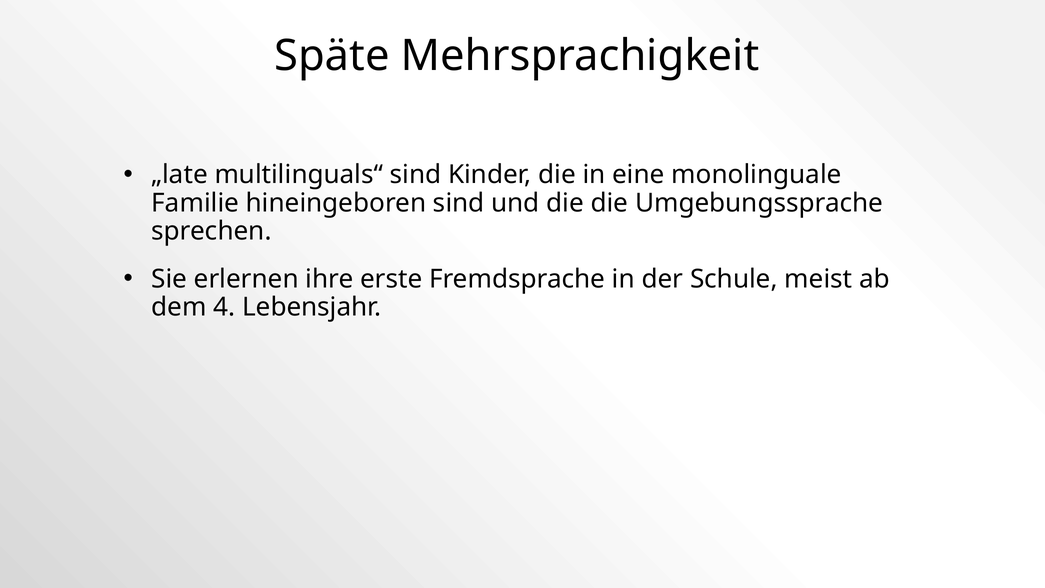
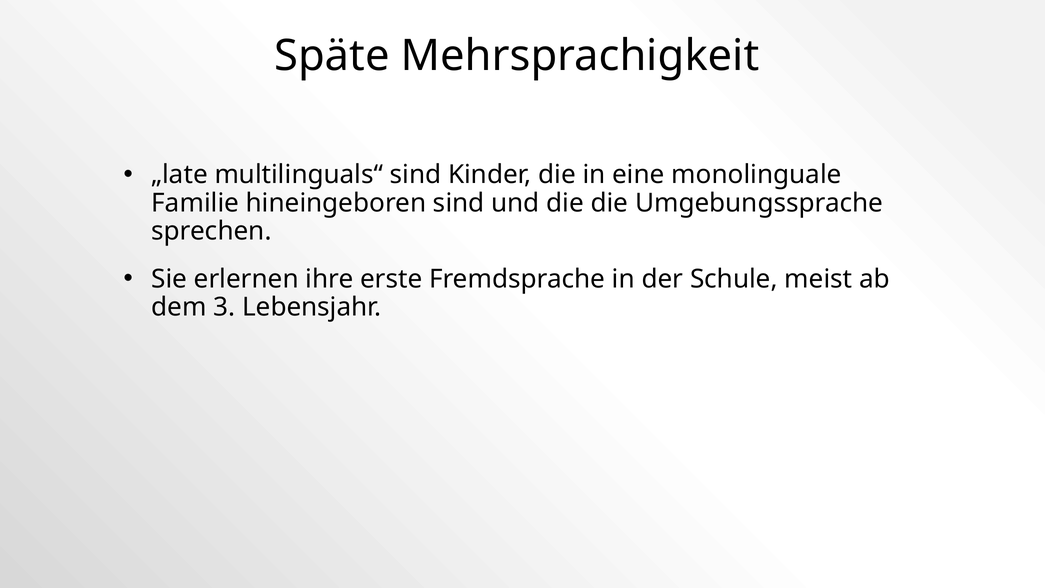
4: 4 -> 3 (224, 307)
